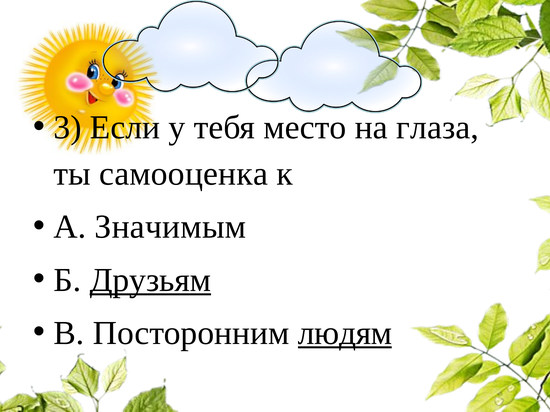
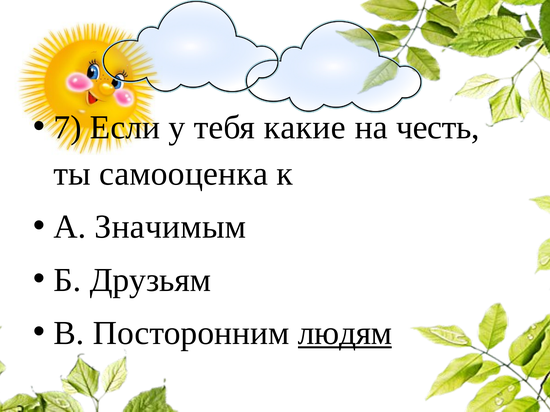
3: 3 -> 7 (68, 128)
место: место -> какие (305, 128)
глаза: глаза -> честь (438, 128)
Друзьям underline: present -> none (150, 280)
